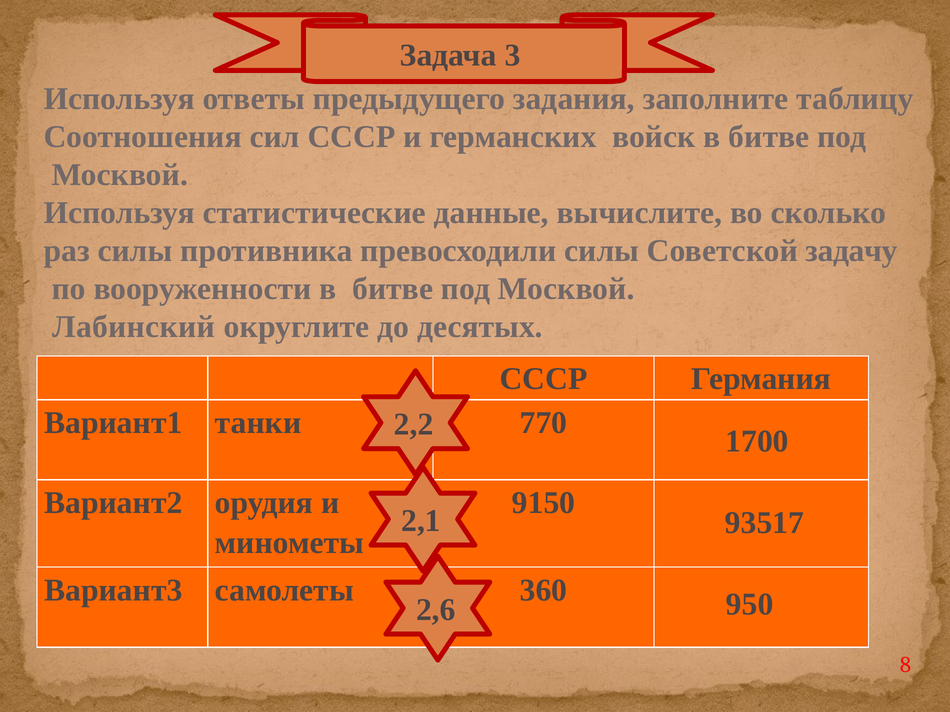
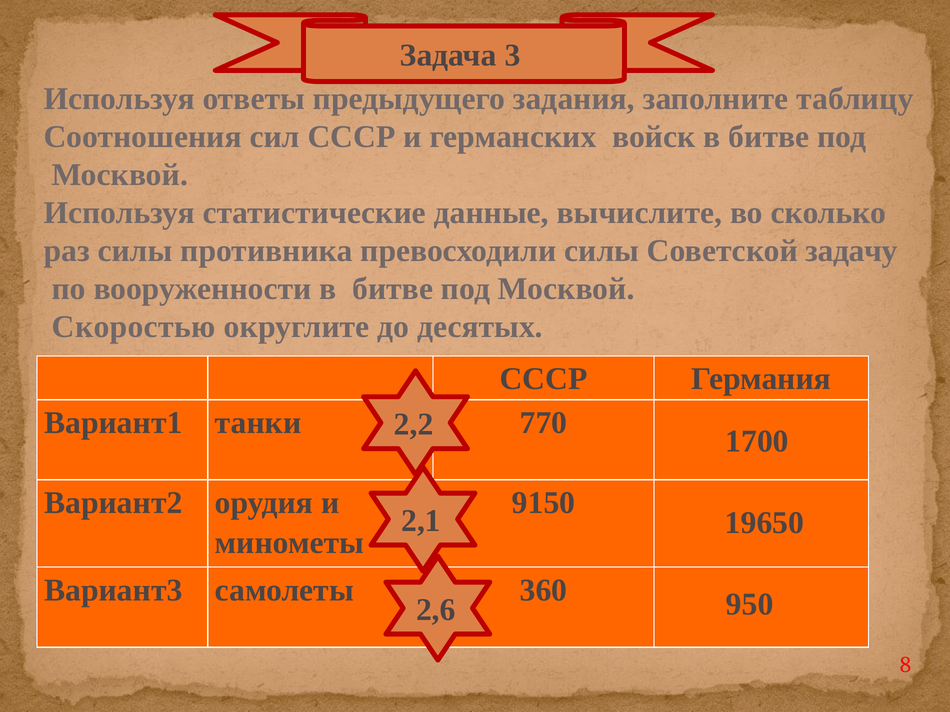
Лабинский: Лабинский -> Скоростью (134, 327)
93517: 93517 -> 19650 (764, 523)
